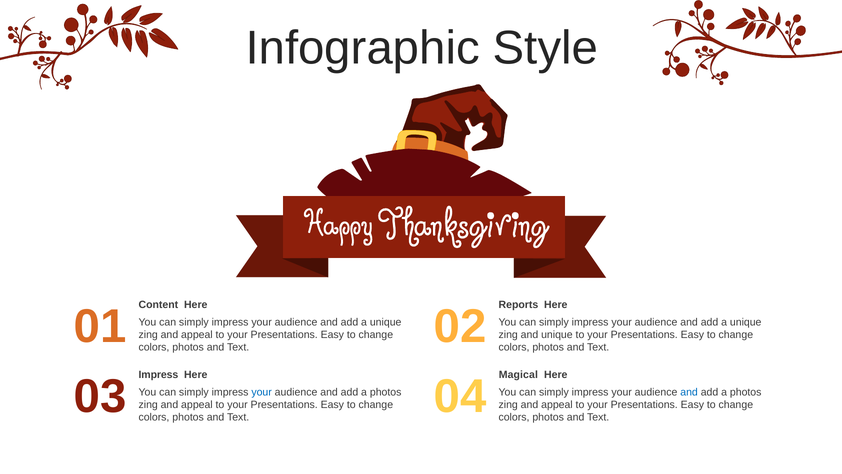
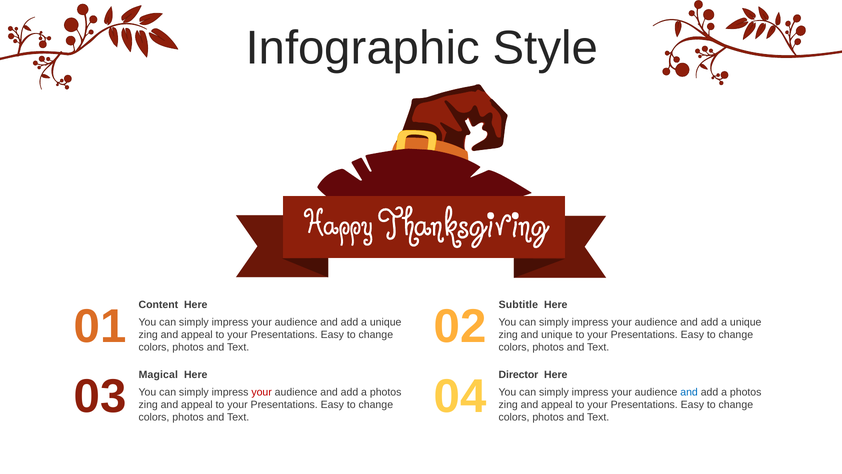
Reports: Reports -> Subtitle (518, 304)
Impress: Impress -> Magical (158, 374)
Magical: Magical -> Director (518, 374)
your colour: blue -> red (262, 392)
